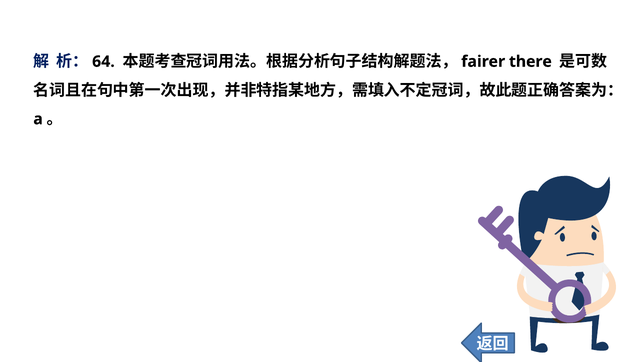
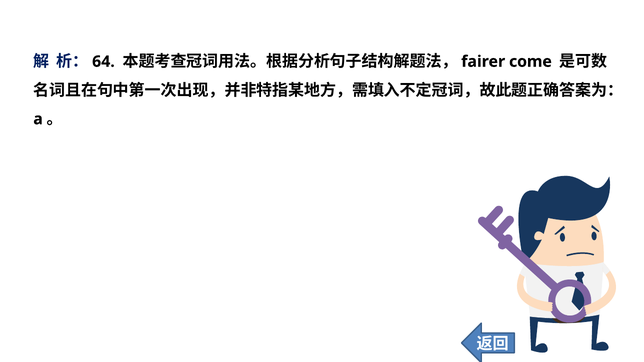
there: there -> come (530, 62)
